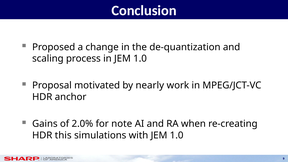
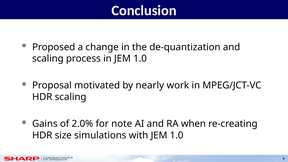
HDR anchor: anchor -> scaling (71, 97)
this: this -> size (63, 135)
